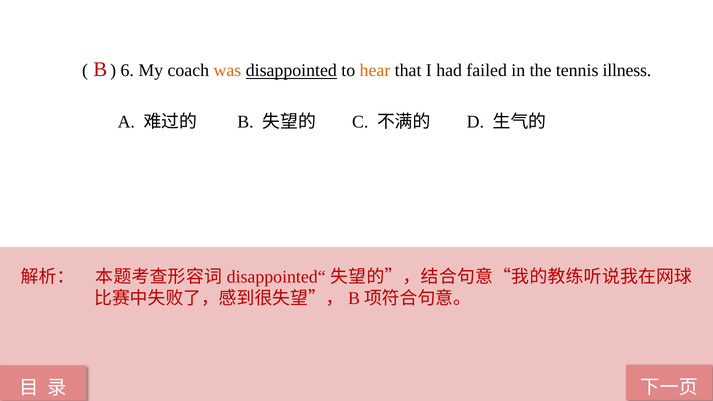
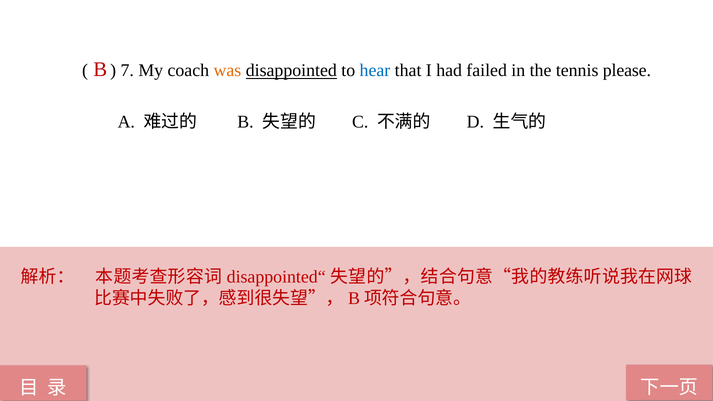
6: 6 -> 7 (127, 71)
hear colour: orange -> blue (375, 71)
illness: illness -> please (627, 71)
